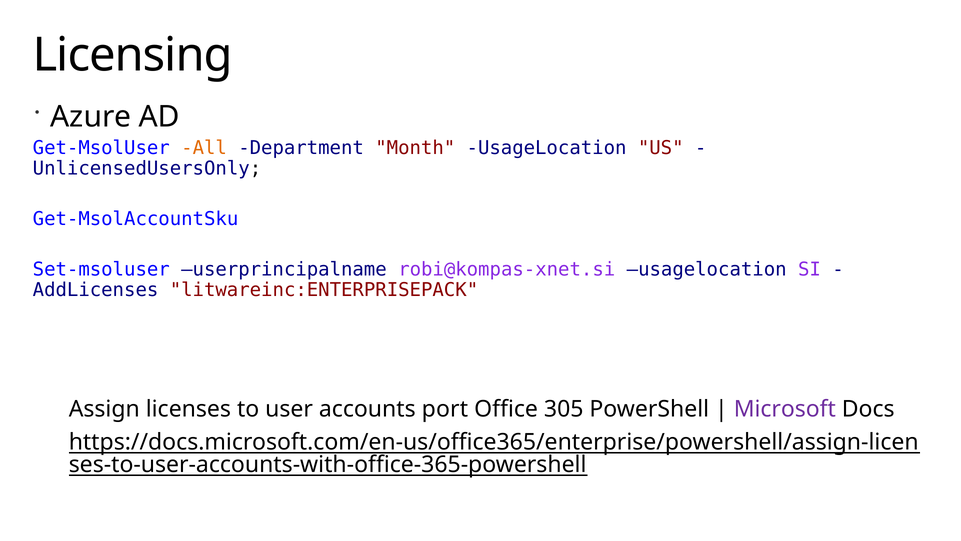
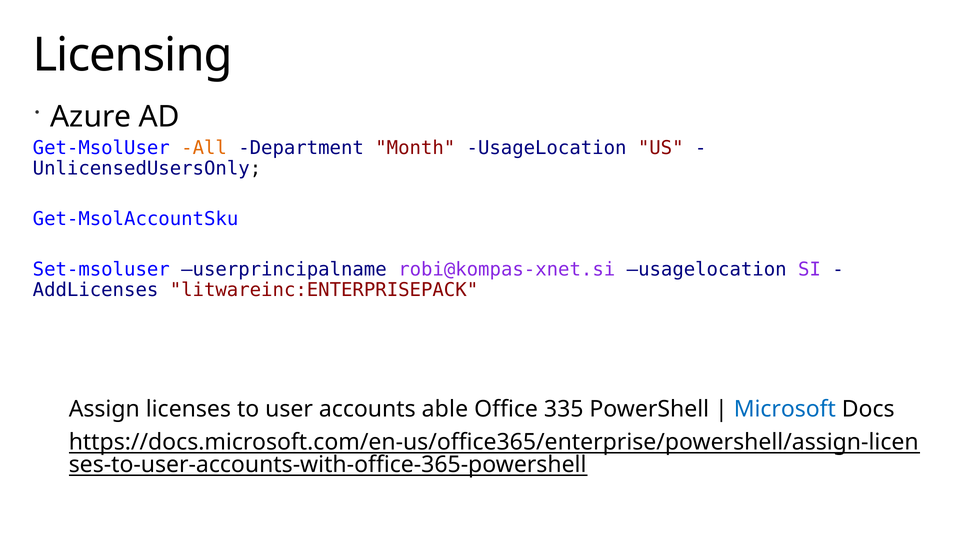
port: port -> able (445, 409)
305: 305 -> 335 (564, 409)
Microsoft colour: purple -> blue (785, 409)
